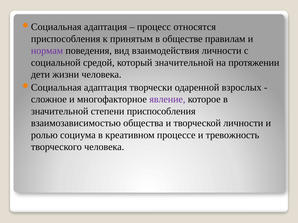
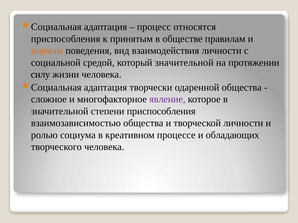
нормам colour: purple -> orange (47, 51)
дети: дети -> силу (40, 75)
одаренной взрослых: взрослых -> общества (242, 88)
тревожность: тревожность -> обладающих (233, 135)
